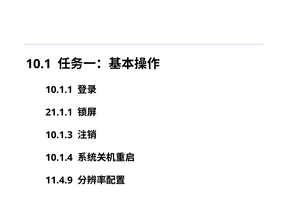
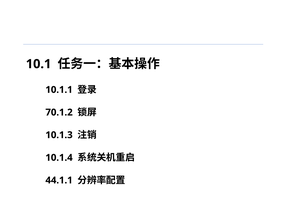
21.1.1: 21.1.1 -> 70.1.2 (59, 112)
11.4.9: 11.4.9 -> 44.1.1 (59, 180)
